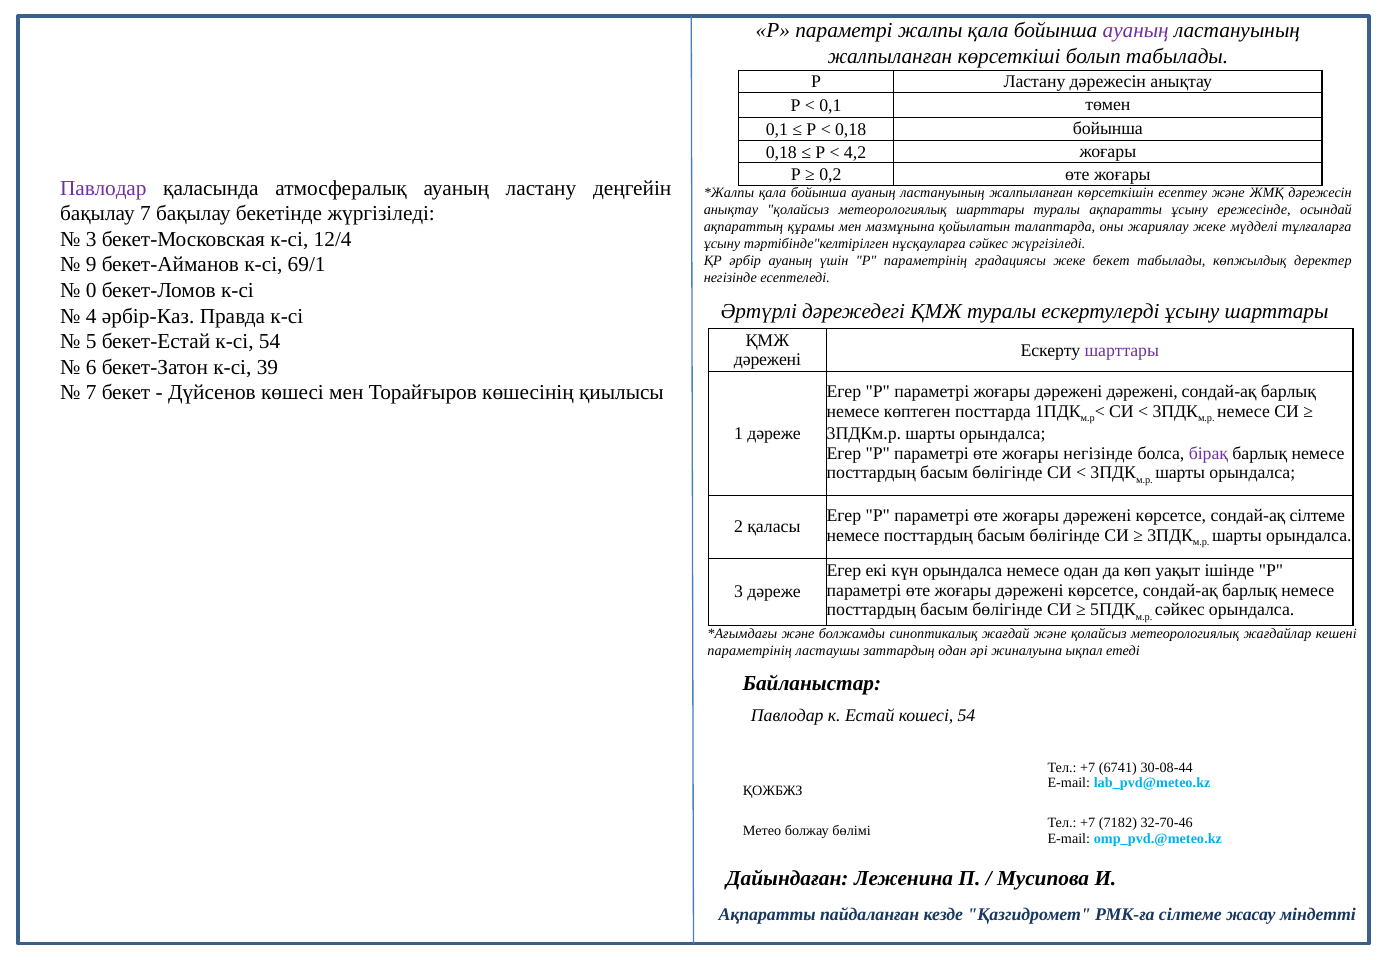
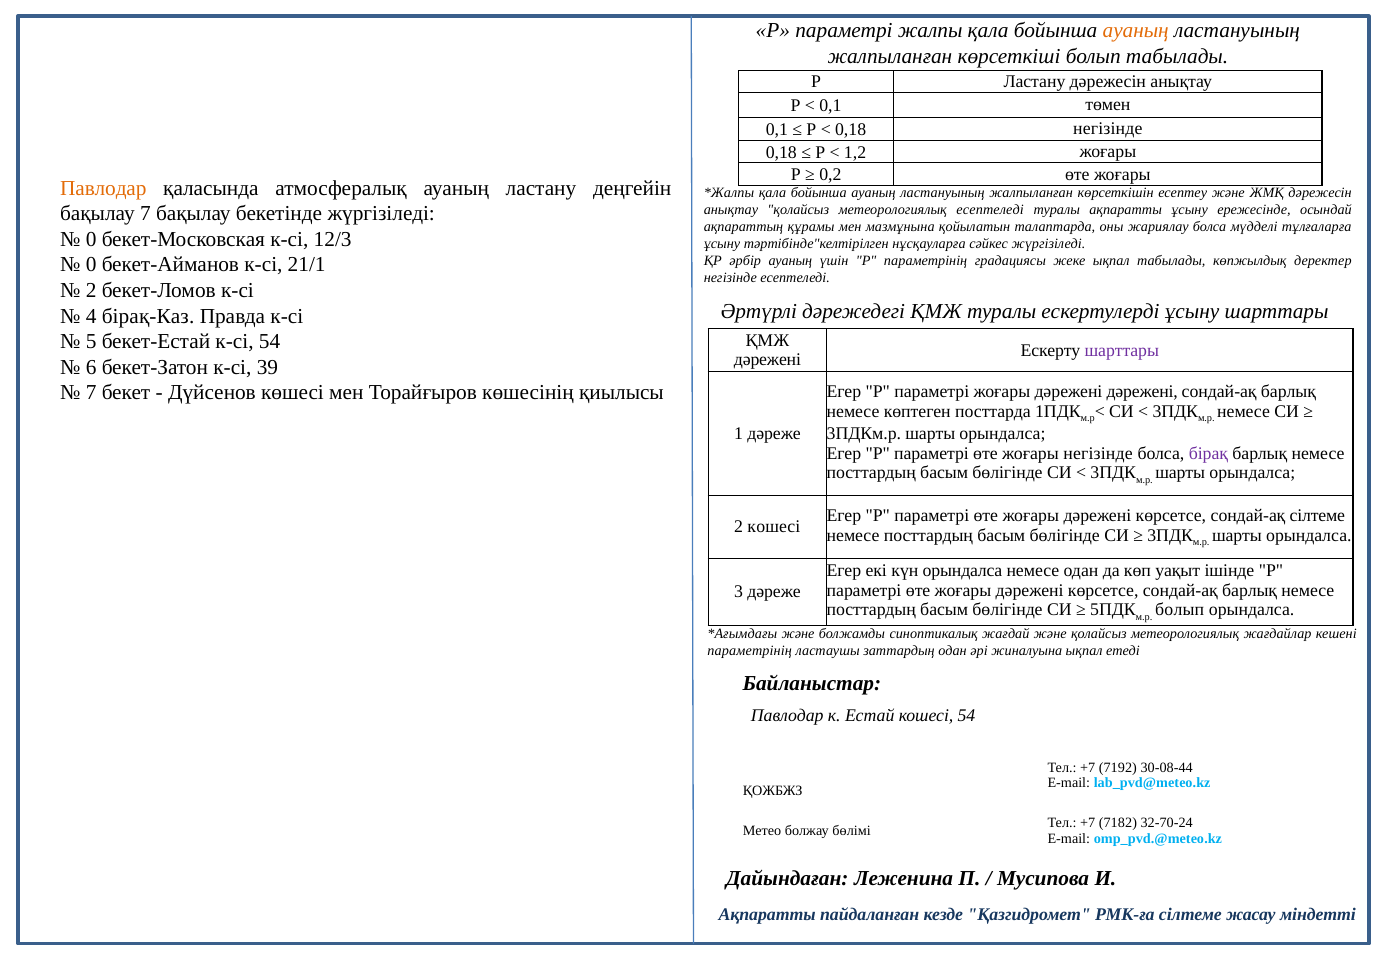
ауаның colour: purple -> orange (1136, 31)
0,18 бойынша: бойынша -> негізінде (1108, 129)
4,2: 4,2 -> 1,2 (855, 152)
Павлодар colour: purple -> orange (103, 188)
метеорологиялық шарттары: шарттары -> есептеледі (990, 210)
жариялау жеке: жеке -> болса (1210, 227)
3: 3 -> 0 (91, 239)
12/4: 12/4 -> 12/3 (333, 239)
жеке бекет: бекет -> ықпал (1111, 261)
9: 9 -> 0 (91, 265)
69/1: 69/1 -> 21/1 (307, 265)
0: 0 -> 2 (91, 291)
әрбір-Каз: әрбір-Каз -> бірақ-Каз (148, 316)
2 қаласы: қаласы -> кошесi (774, 527)
сәйкес: сәйкес -> болып (1180, 610)
6741: 6741 -> 7192 (1118, 768)
32-70-46: 32-70-46 -> 32-70-24 (1167, 823)
